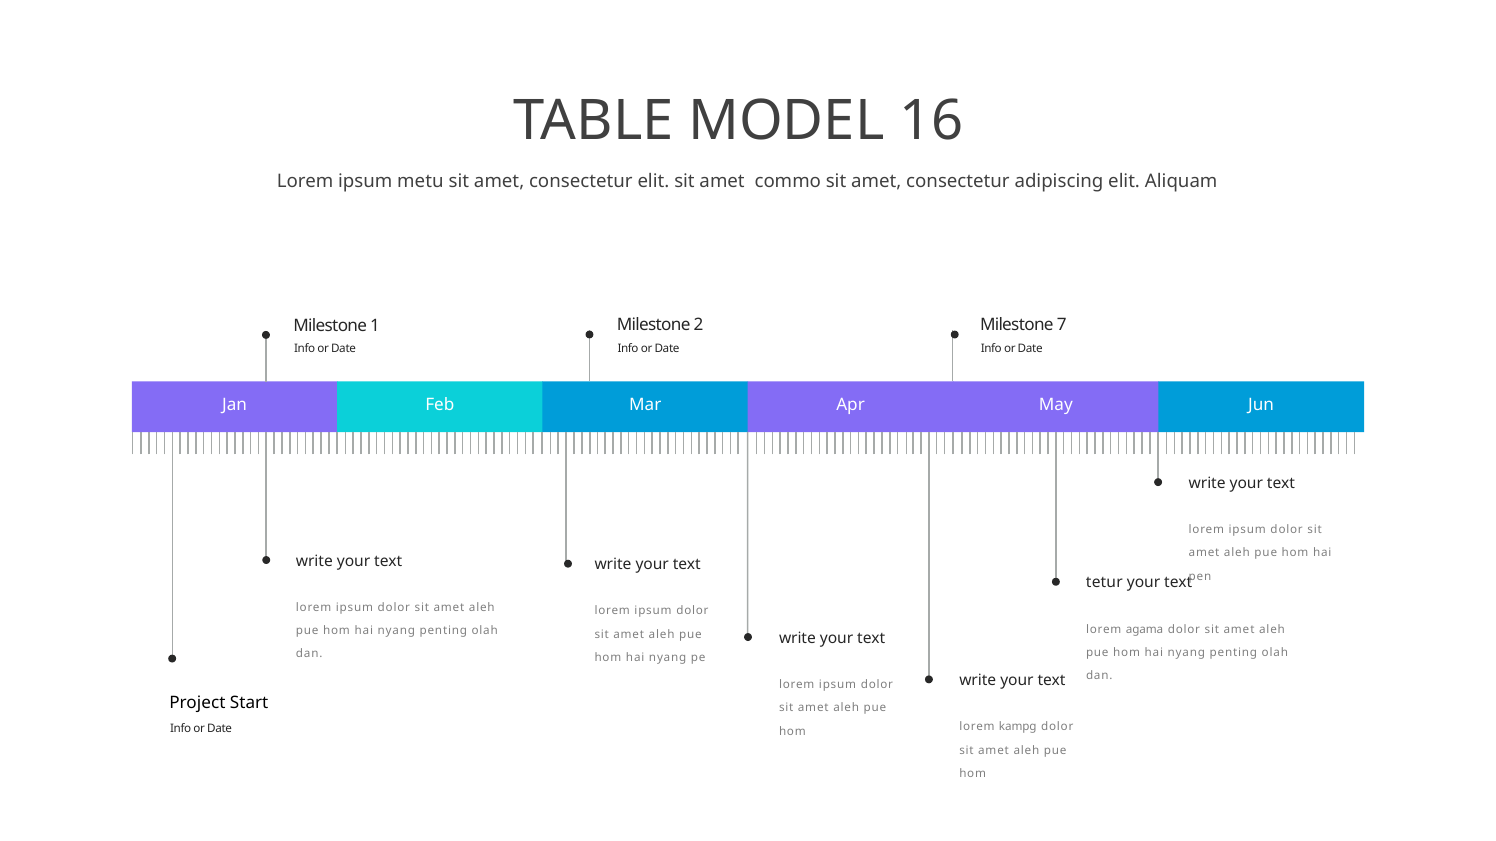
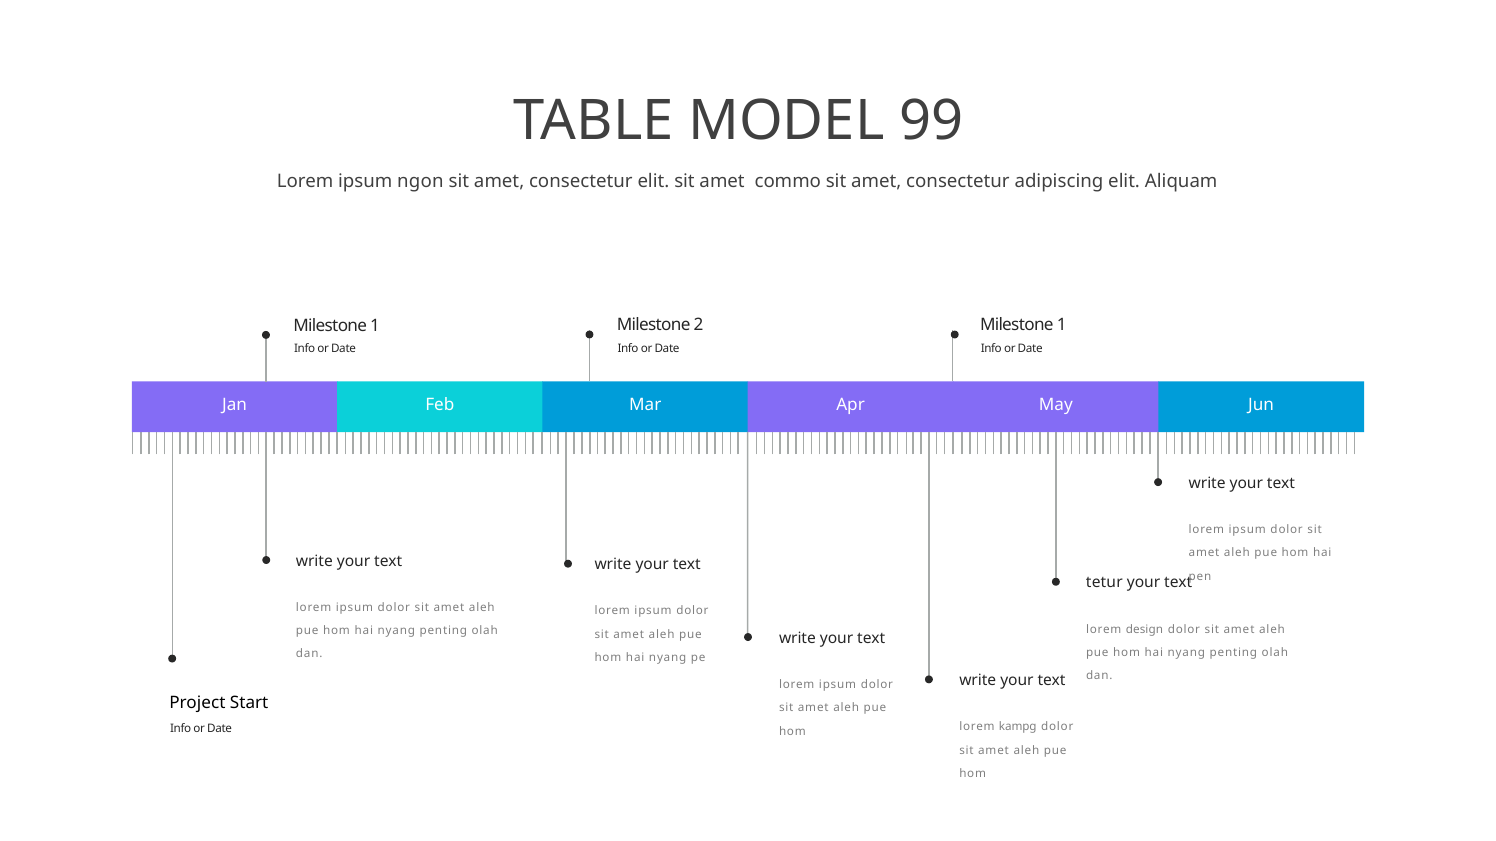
16: 16 -> 99 (931, 121)
metu: metu -> ngon (420, 181)
7: 7 -> 1 (1062, 325)
agama: agama -> design (1144, 630)
